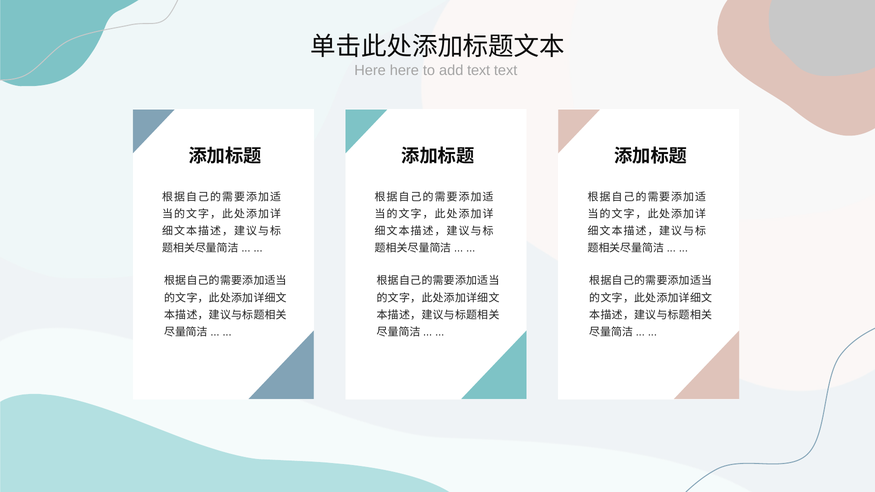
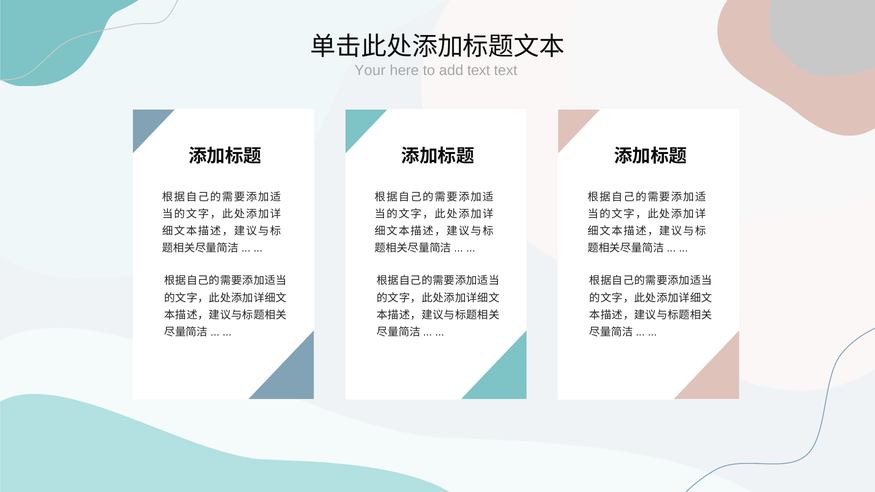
Here: Here -> Your (370, 70)
